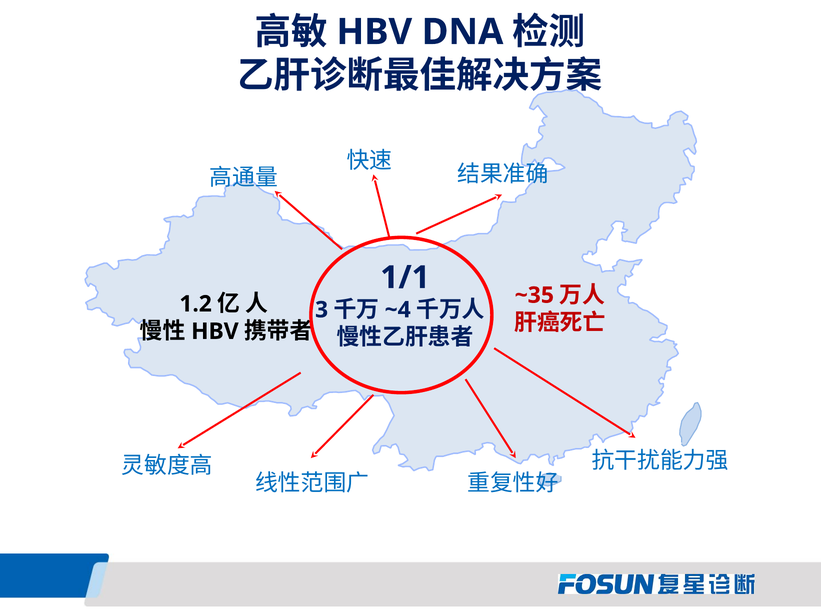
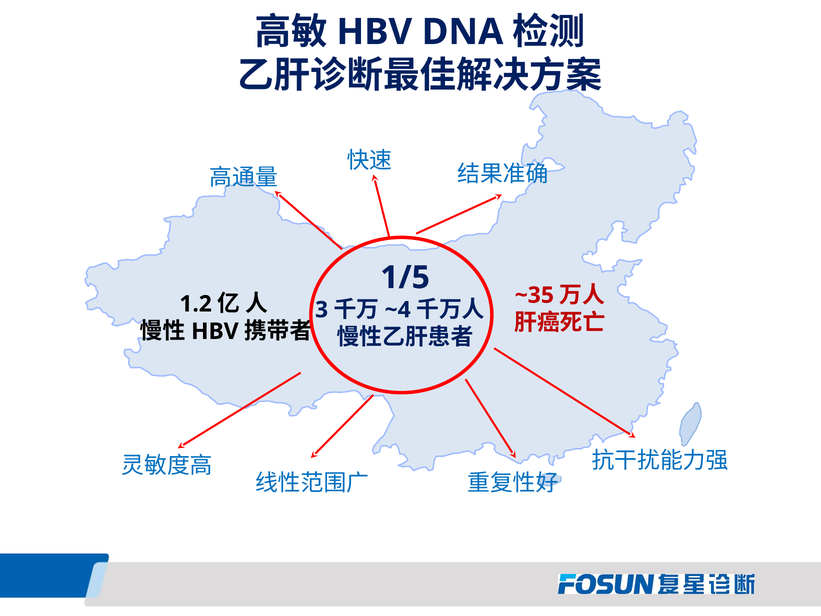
1/1: 1/1 -> 1/5 (405, 277)
